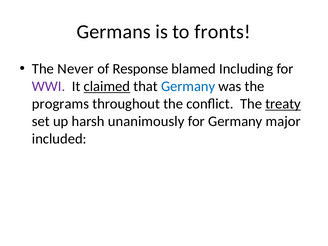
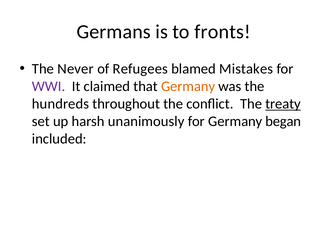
Response: Response -> Refugees (140, 69)
Including: Including -> Mistakes (246, 69)
claimed underline: present -> none (107, 86)
Germany colour: blue -> orange (188, 86)
programs: programs -> hundreds (61, 104)
major: major -> began (283, 121)
